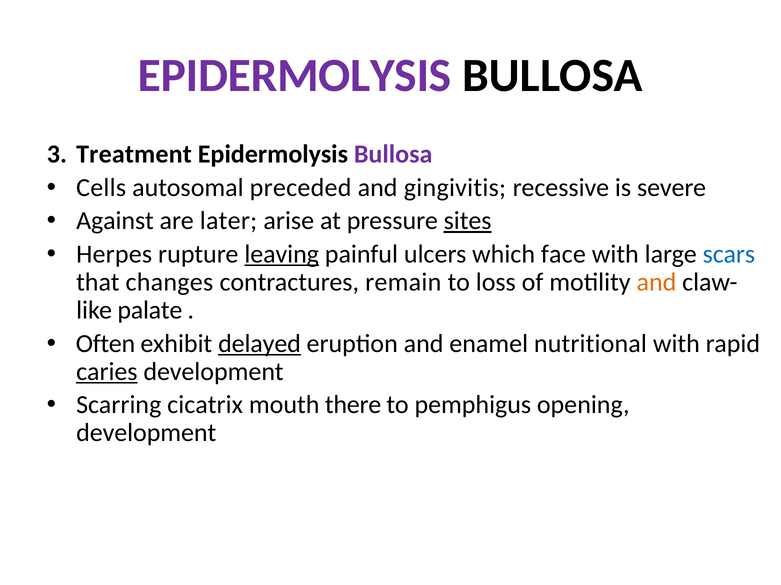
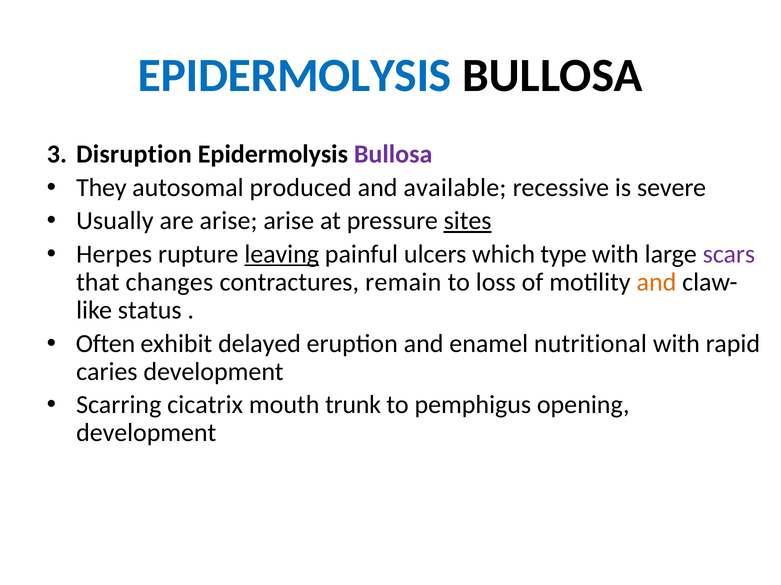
EPIDERMOLYSIS colour: purple -> blue (295, 76)
Treatment: Treatment -> Disruption (134, 154)
Cells: Cells -> They (101, 188)
preceded: preceded -> produced (301, 188)
gingivitis: gingivitis -> available (455, 188)
Against: Against -> Usually (115, 221)
are later: later -> arise (229, 221)
face: face -> type (564, 254)
scars colour: blue -> purple (729, 254)
palate: palate -> status (150, 311)
delayed underline: present -> none (260, 344)
caries underline: present -> none (107, 372)
there: there -> trunk (353, 405)
